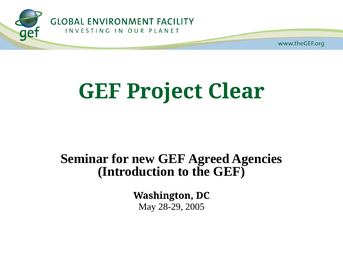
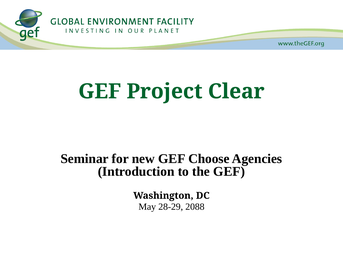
Agreed: Agreed -> Choose (209, 159)
2005: 2005 -> 2088 (195, 207)
